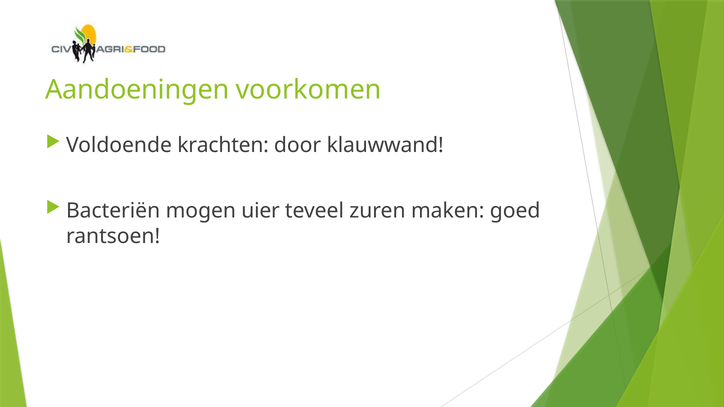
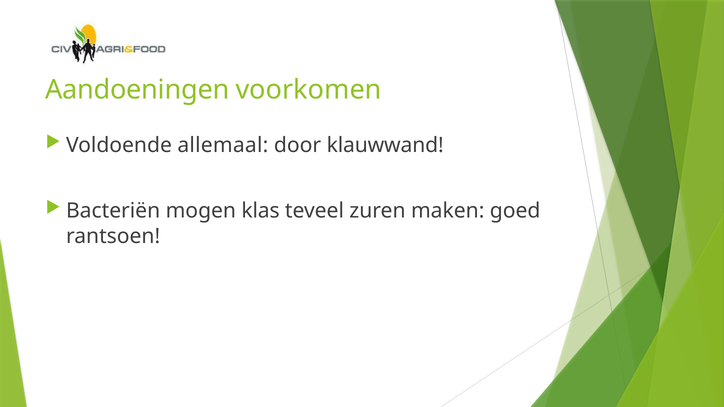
krachten: krachten -> allemaal (223, 145)
uier: uier -> klas (261, 211)
